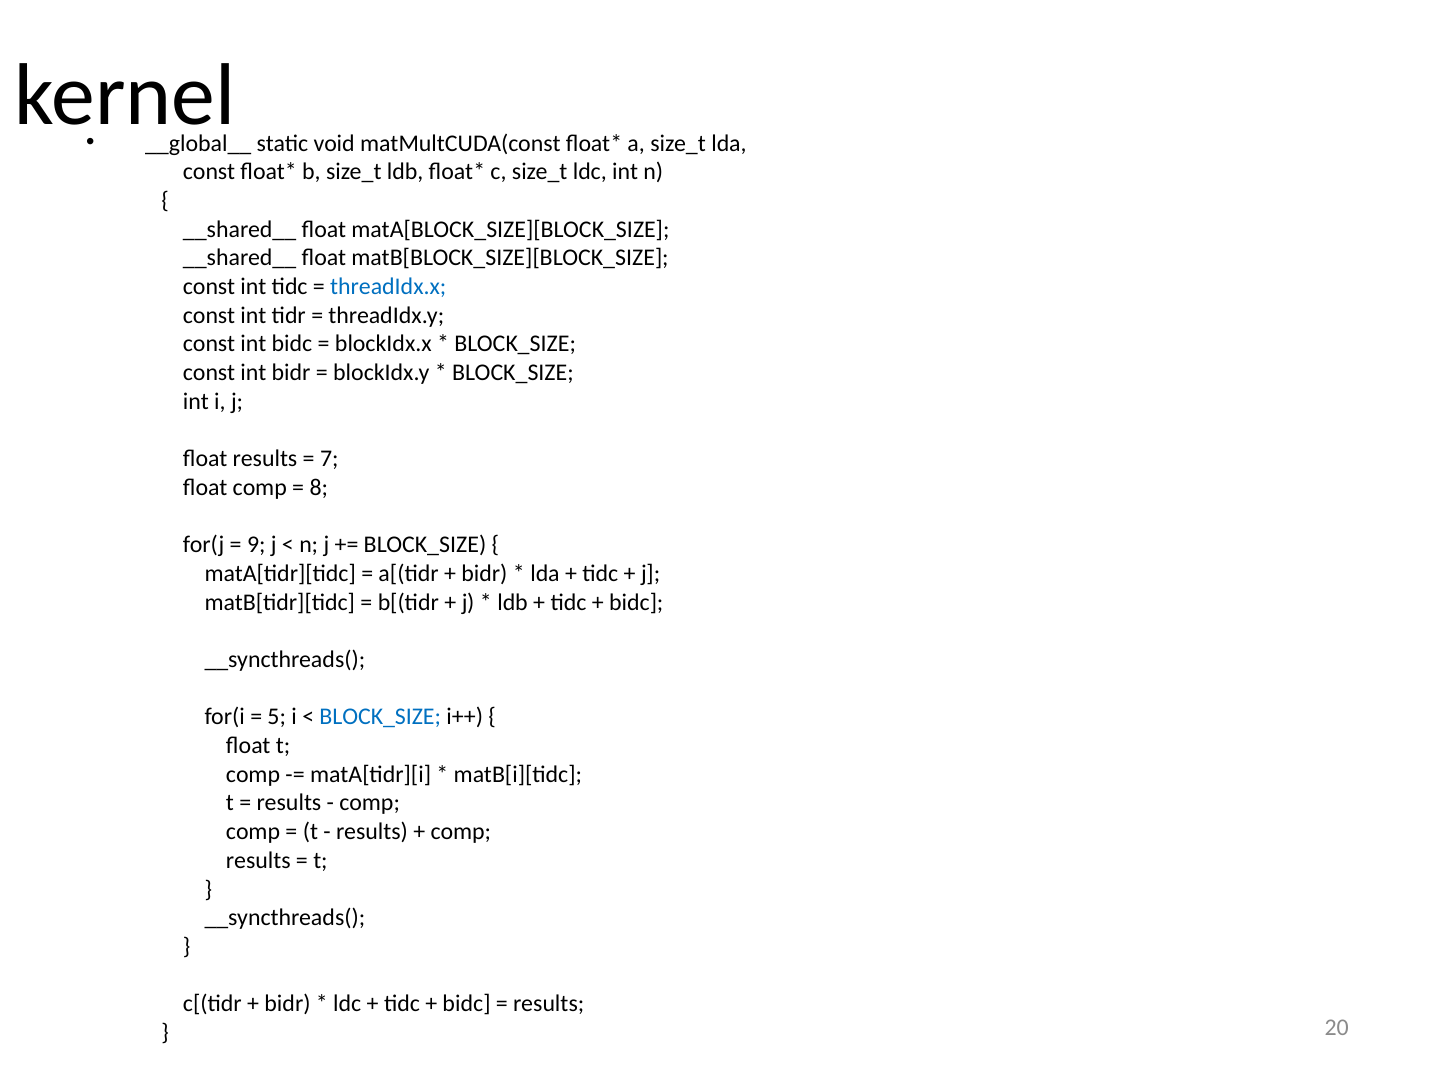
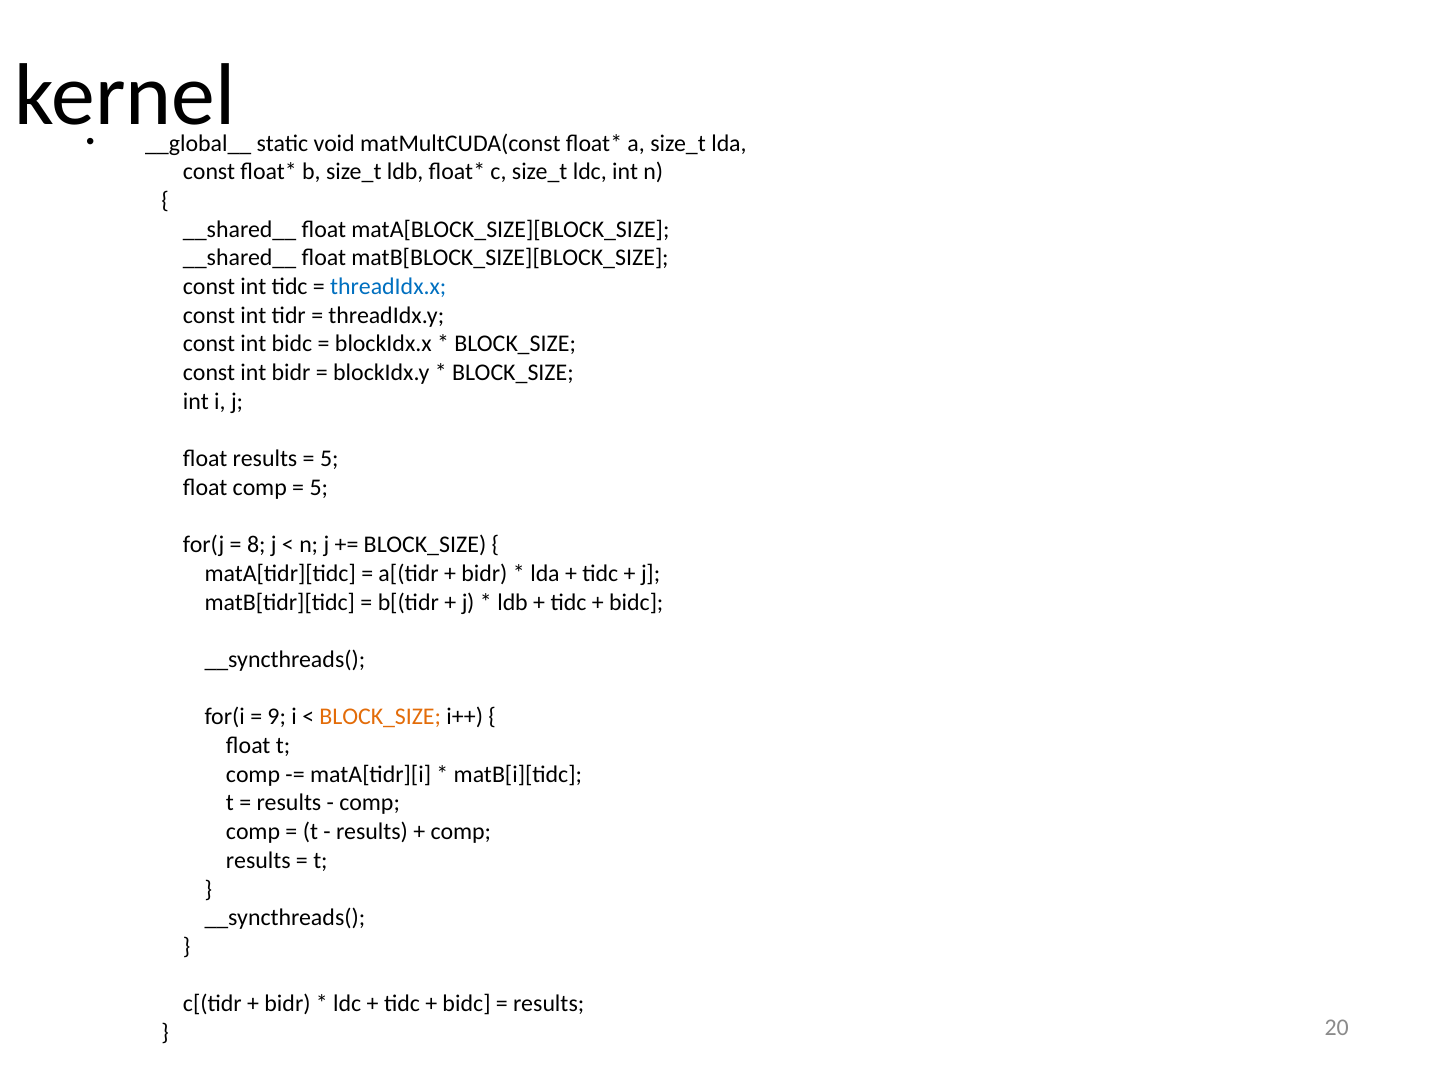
7: 7 -> 5 (329, 459)
8: 8 -> 5 (319, 488)
9: 9 -> 8 (256, 545)
5: 5 -> 9 (277, 717)
BLOCK_SIZE colour: blue -> orange (380, 717)
